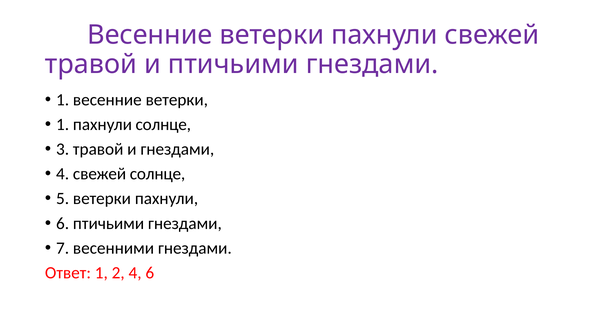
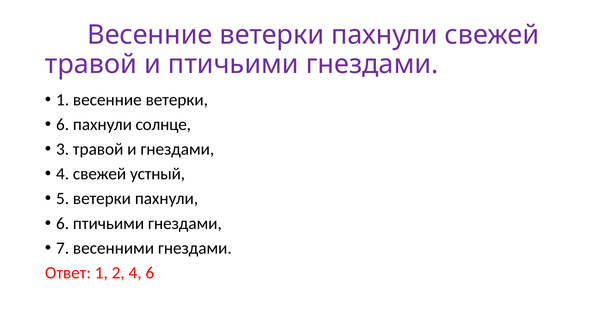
1: 1 -> 6 (63, 124)
свежей солнце: солнце -> устный (158, 174)
